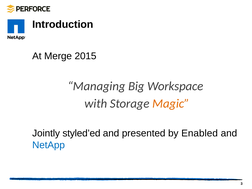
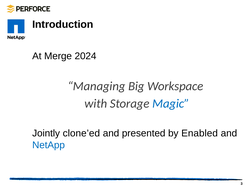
2015: 2015 -> 2024 (85, 56)
Magic colour: orange -> blue (171, 104)
styled’ed: styled’ed -> clone’ed (81, 133)
